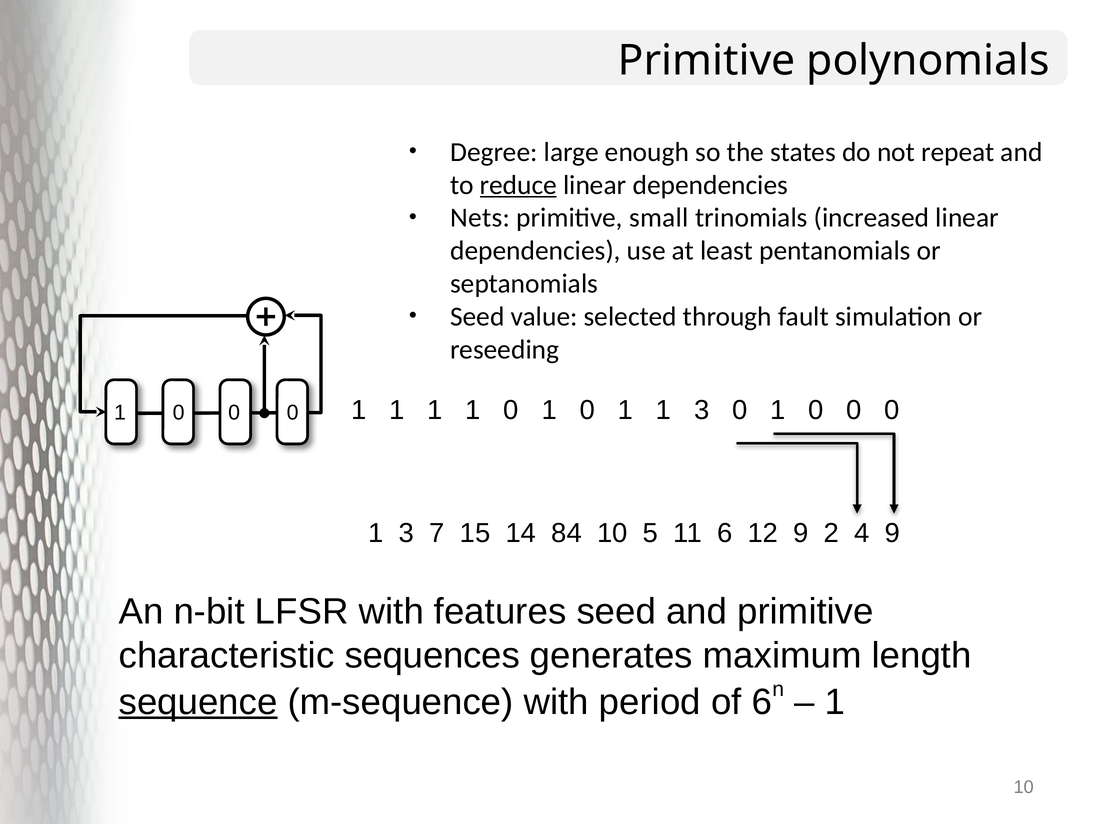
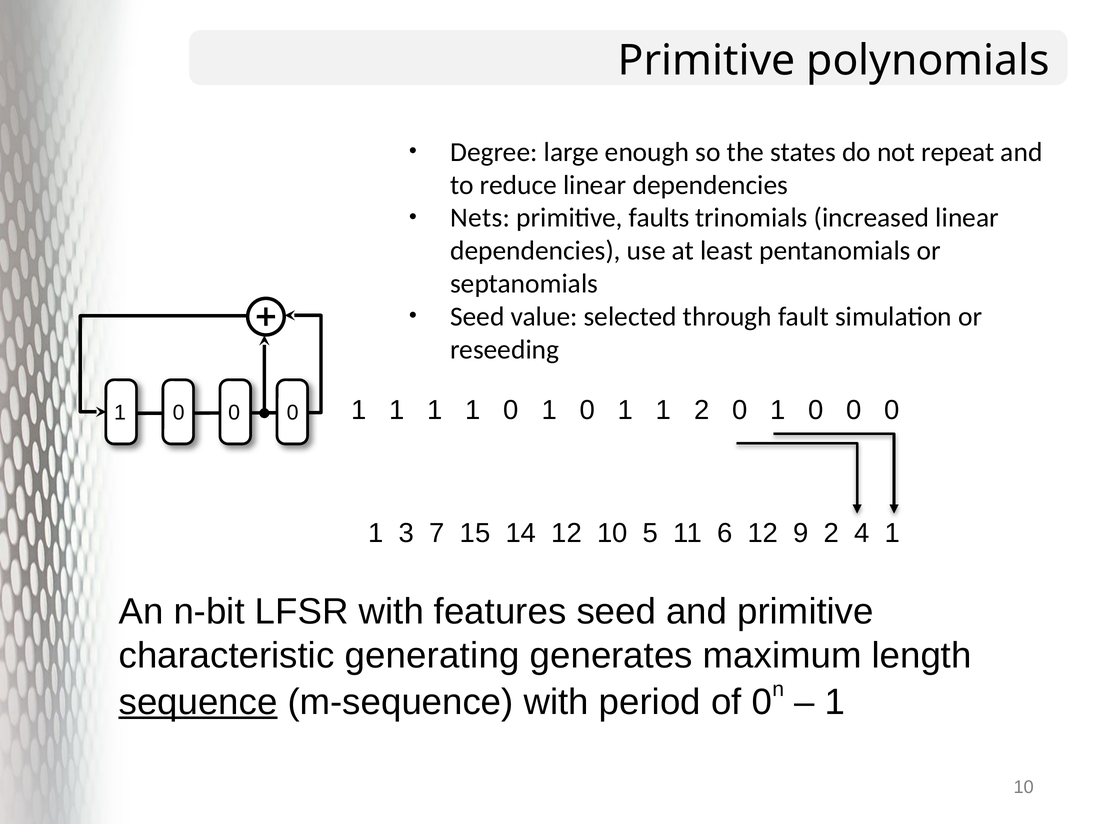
reduce underline: present -> none (518, 185)
small: small -> faults (659, 218)
1 1 3: 3 -> 2 (702, 410)
14 84: 84 -> 12 (567, 534)
4 9: 9 -> 1 (892, 534)
sequences: sequences -> generating (432, 656)
of 6: 6 -> 0 (762, 702)
